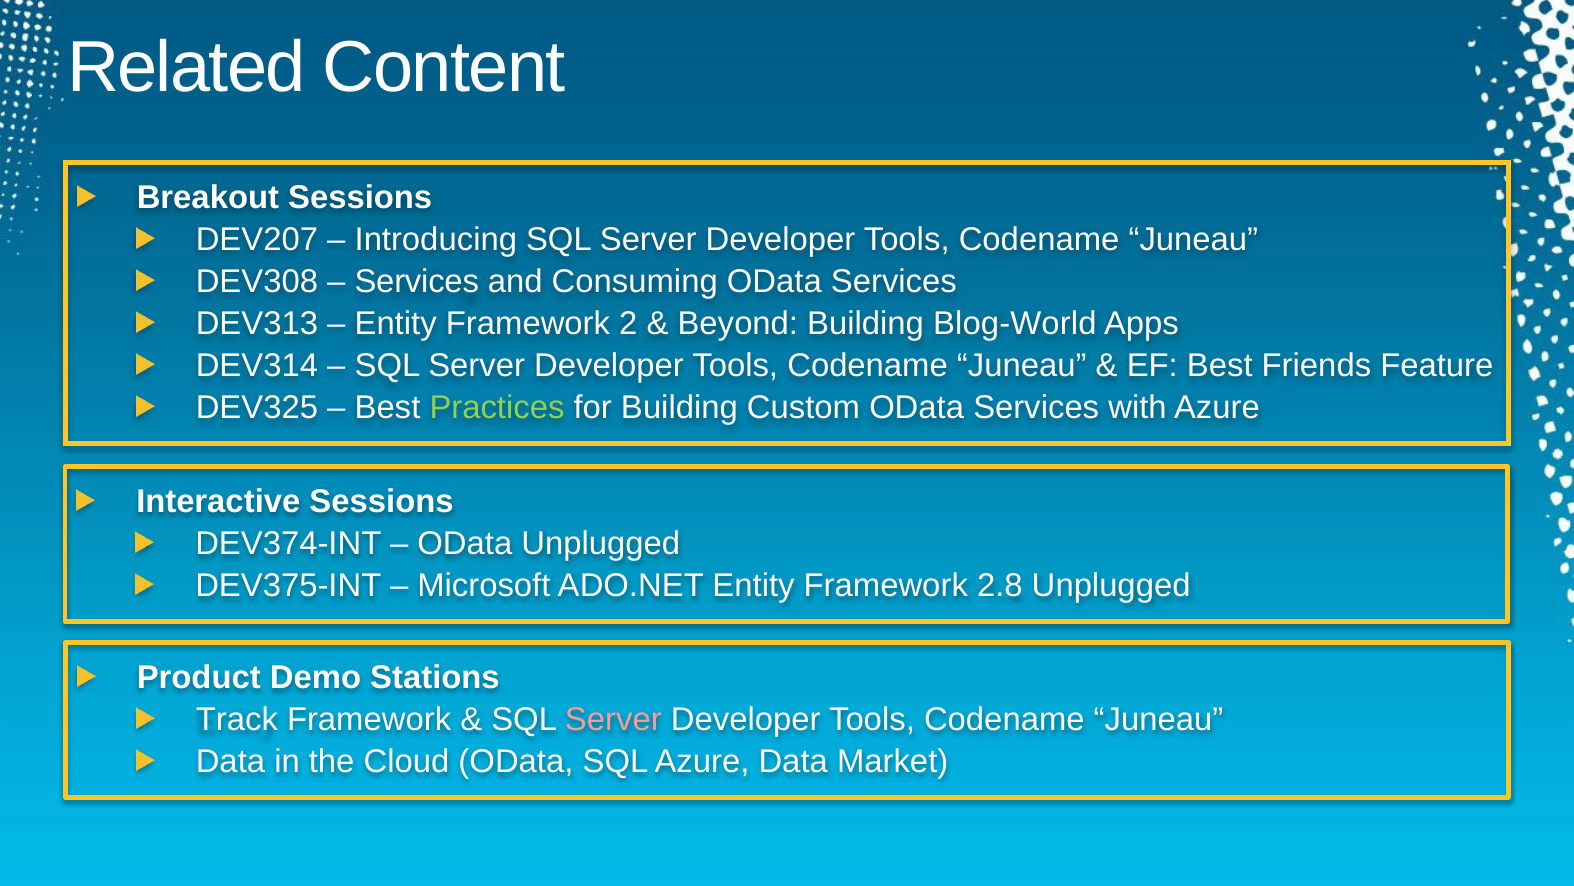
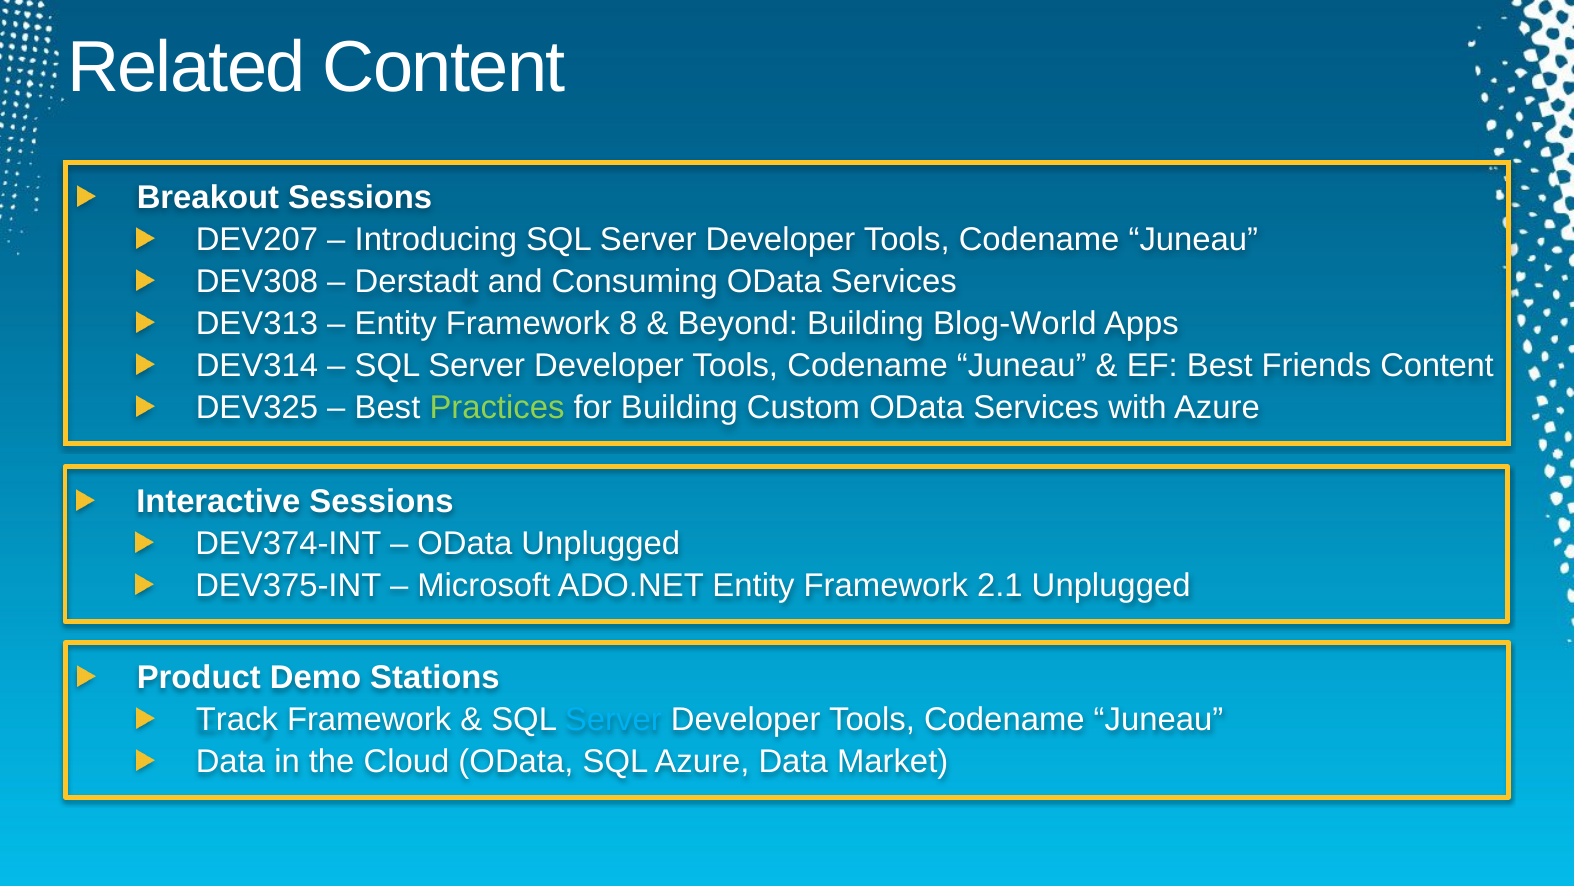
Services: Services -> Derstadt (417, 282)
2: 2 -> 8 (628, 324)
Friends Feature: Feature -> Content (1437, 366)
2.8: 2.8 -> 2.1 (1000, 586)
Server colour: pink -> light blue (613, 719)
